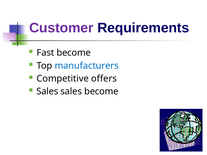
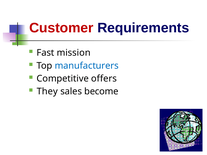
Customer colour: purple -> red (61, 28)
Fast become: become -> mission (74, 53)
Sales: Sales -> They (47, 92)
